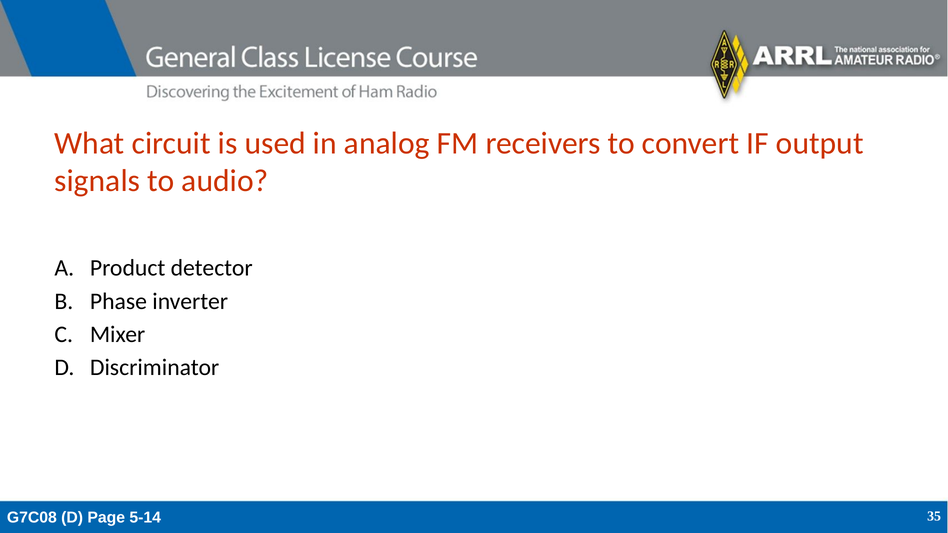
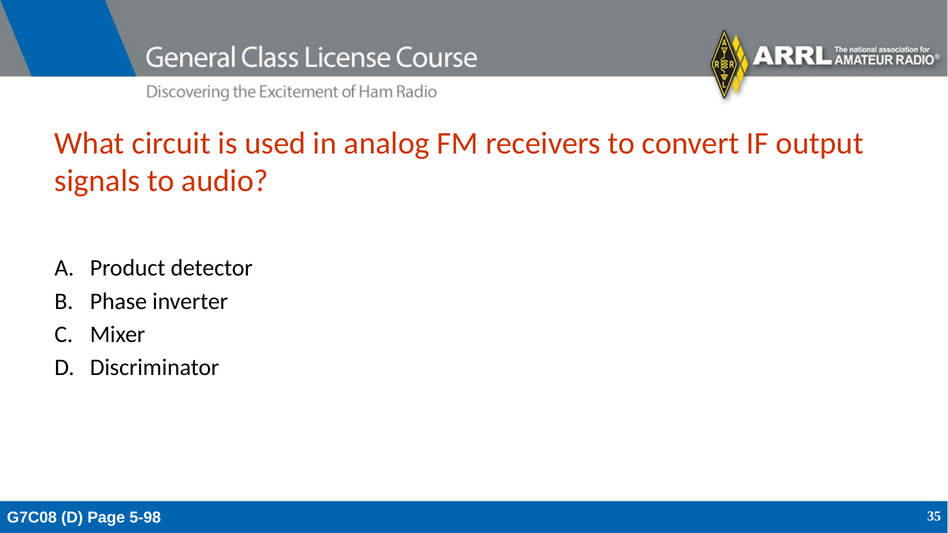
5-14: 5-14 -> 5-98 (145, 518)
